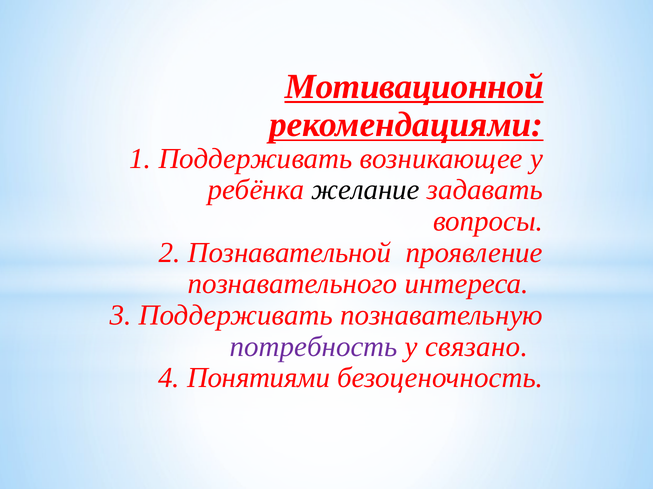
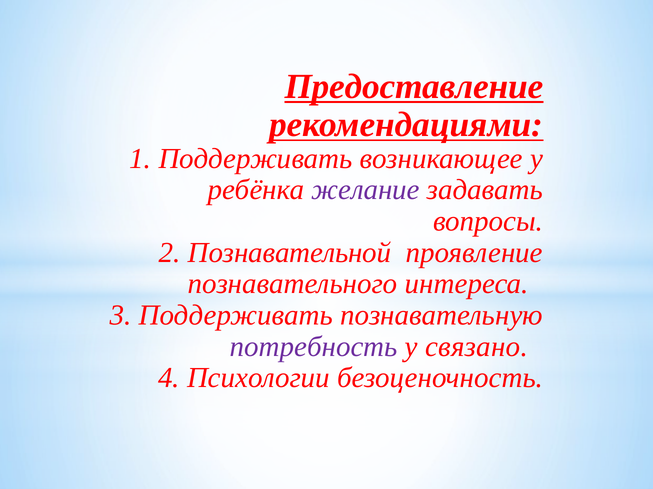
Мотивационной: Мотивационной -> Предоставление (414, 87)
желание colour: black -> purple (366, 190)
Понятиями: Понятиями -> Психологии (258, 378)
